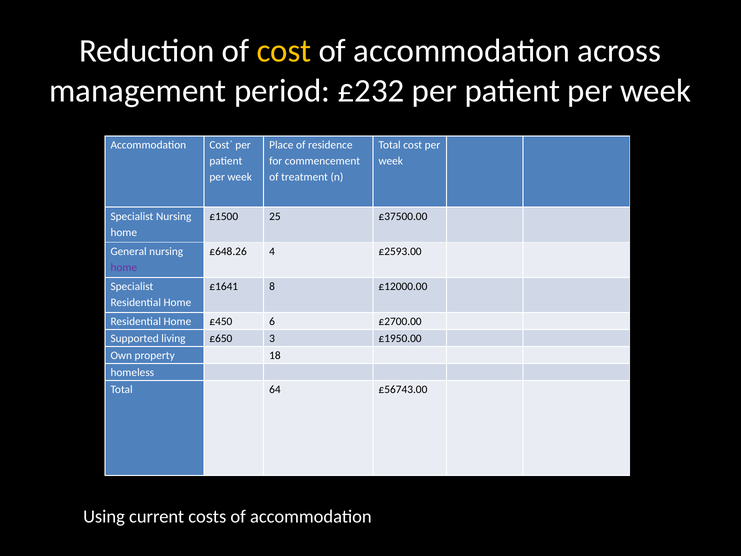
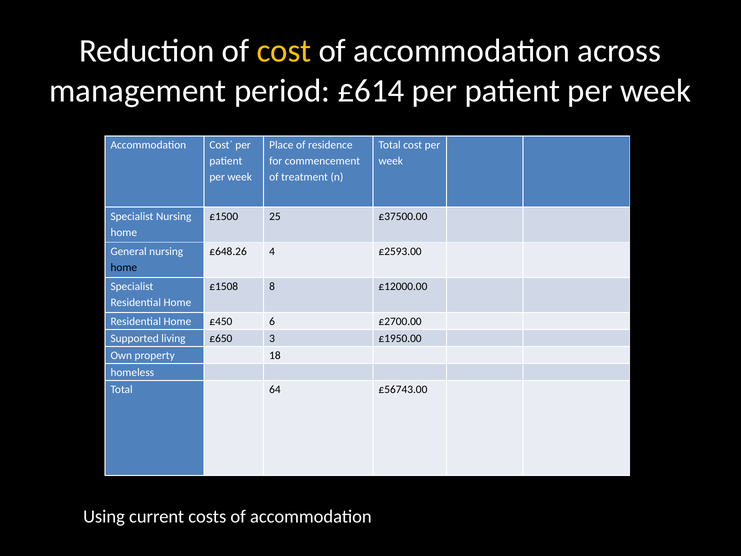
£232: £232 -> £614 (371, 91)
home colour: purple -> black (124, 267)
£1641: £1641 -> £1508 (224, 286)
